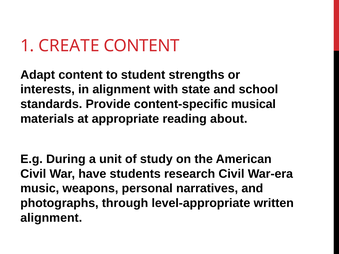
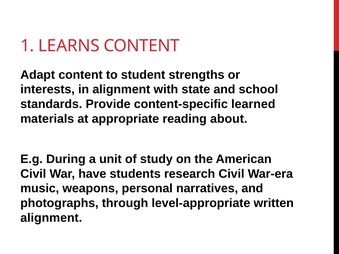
CREATE: CREATE -> LEARNS (69, 46)
musical: musical -> learned (253, 104)
